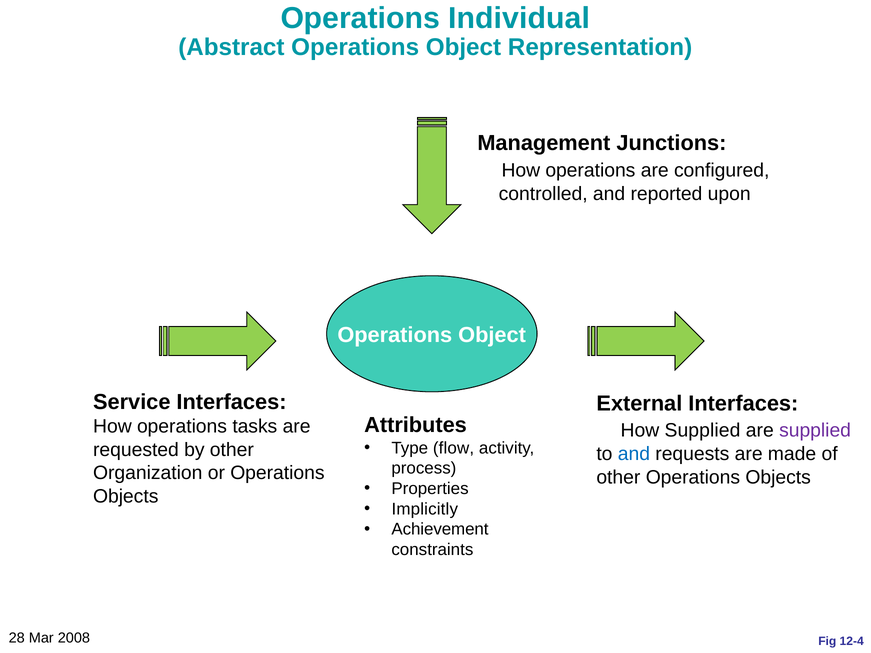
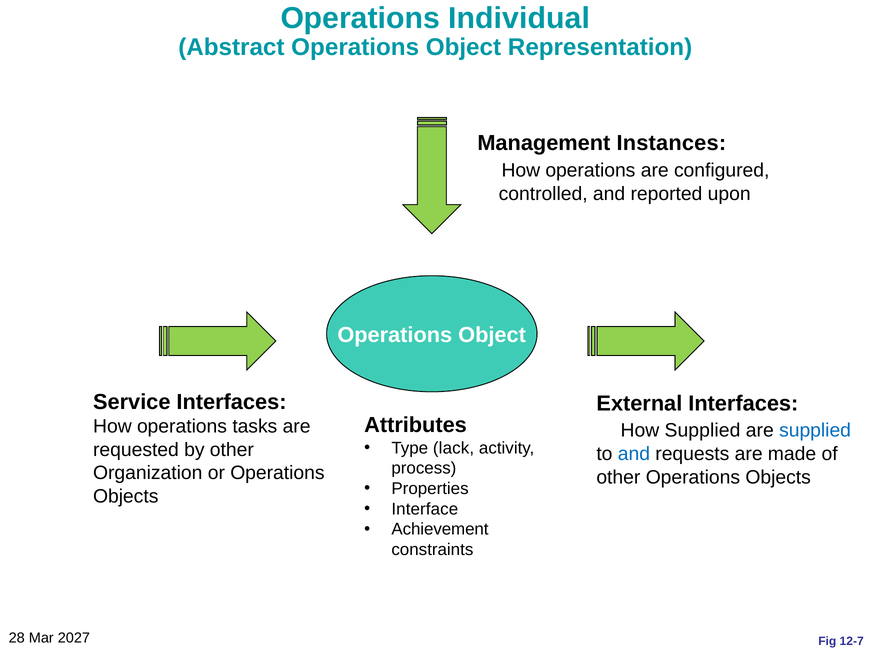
Junctions: Junctions -> Instances (671, 143)
supplied colour: purple -> blue (815, 430)
flow: flow -> lack (454, 448)
Implicitly: Implicitly -> Interface (425, 509)
2008: 2008 -> 2027 (74, 638)
12-4: 12-4 -> 12-7 (852, 641)
